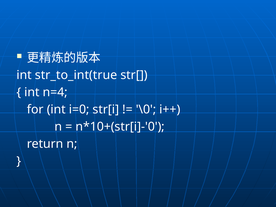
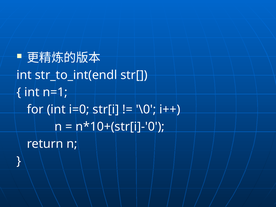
str_to_int(true: str_to_int(true -> str_to_int(endl (76, 75)
n=4: n=4 -> n=1 (55, 92)
